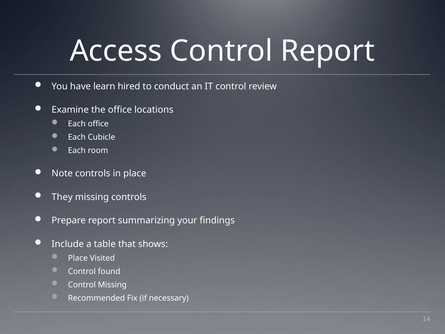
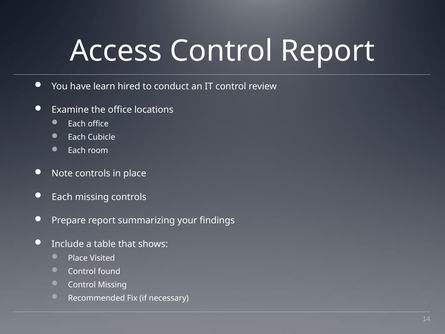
They: They -> Each (62, 197)
